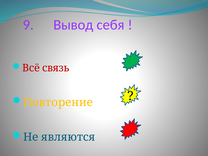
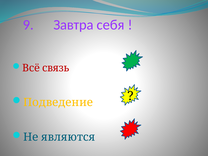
Вывод: Вывод -> Завтра (73, 25)
Повторение: Повторение -> Подведение (58, 102)
